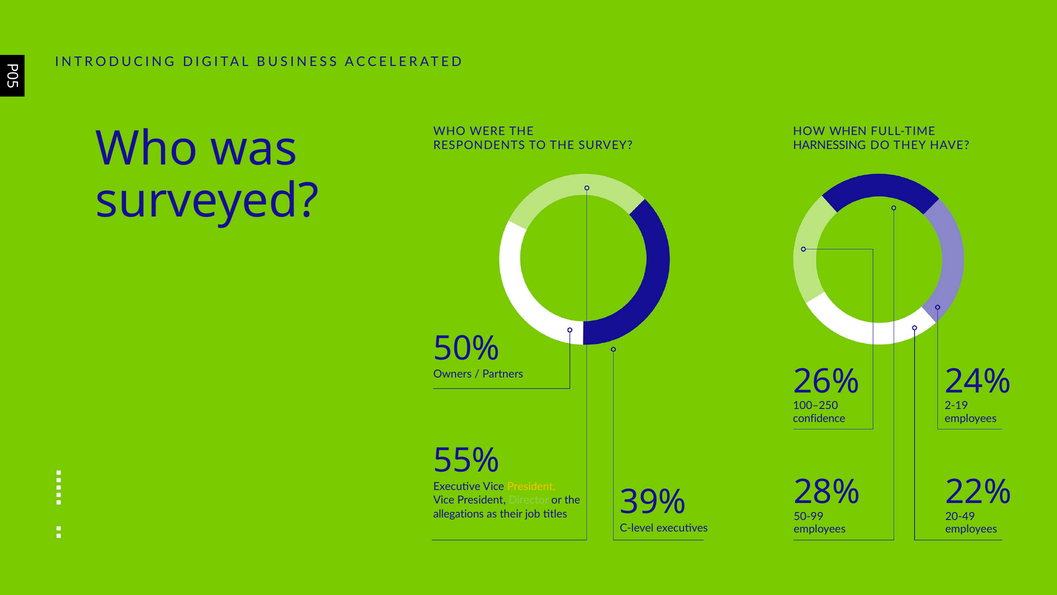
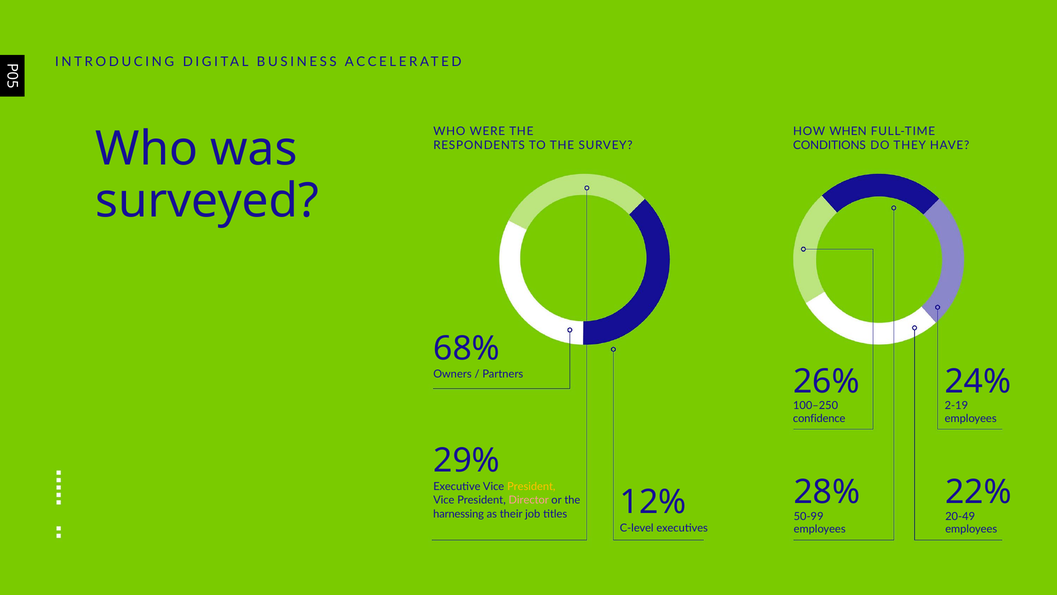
HARNESSING: HARNESSING -> CONDITIONS (829, 145)
50%: 50% -> 68% (467, 348)
55%: 55% -> 29% (467, 460)
39%: 39% -> 12% (653, 502)
Director colour: light green -> pink (529, 500)
allegations: allegations -> harnessing (459, 514)
